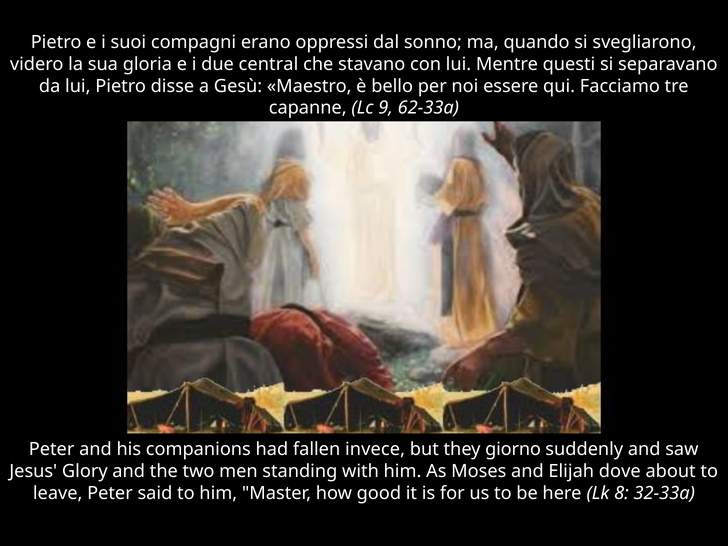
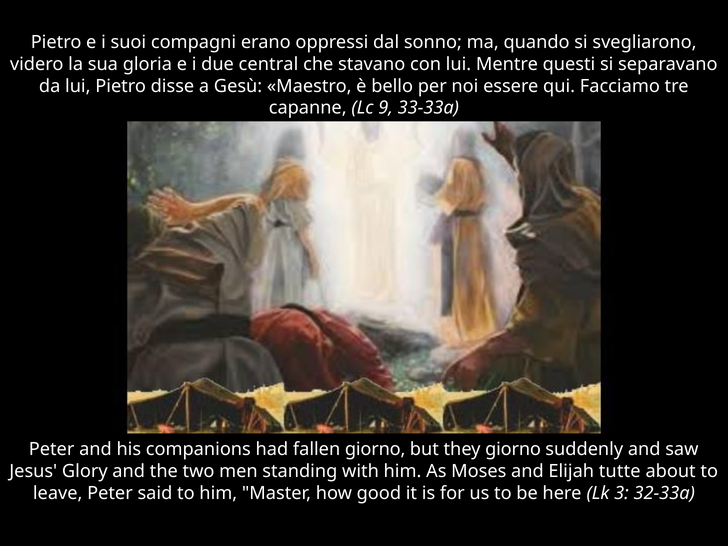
62-33a: 62-33a -> 33-33a (428, 108)
fallen invece: invece -> giorno (375, 449)
dove: dove -> tutte (620, 471)
8: 8 -> 3 (621, 493)
